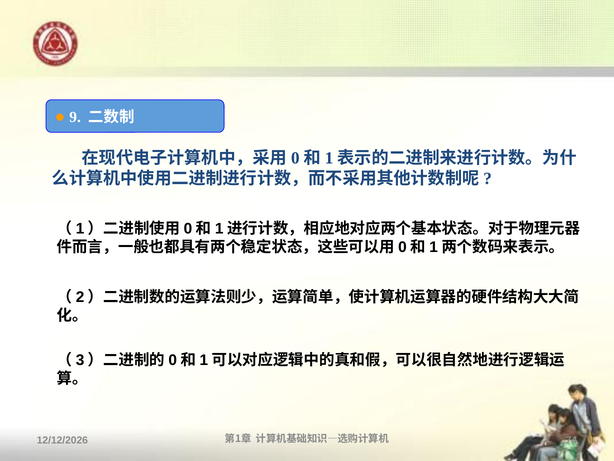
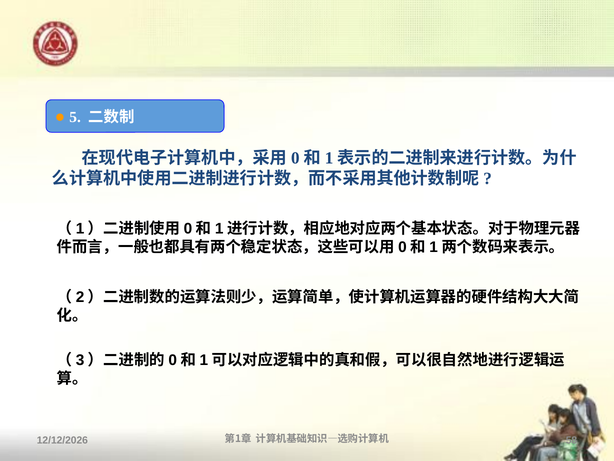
9: 9 -> 5 (75, 117)
74: 74 -> 58 (571, 440)
